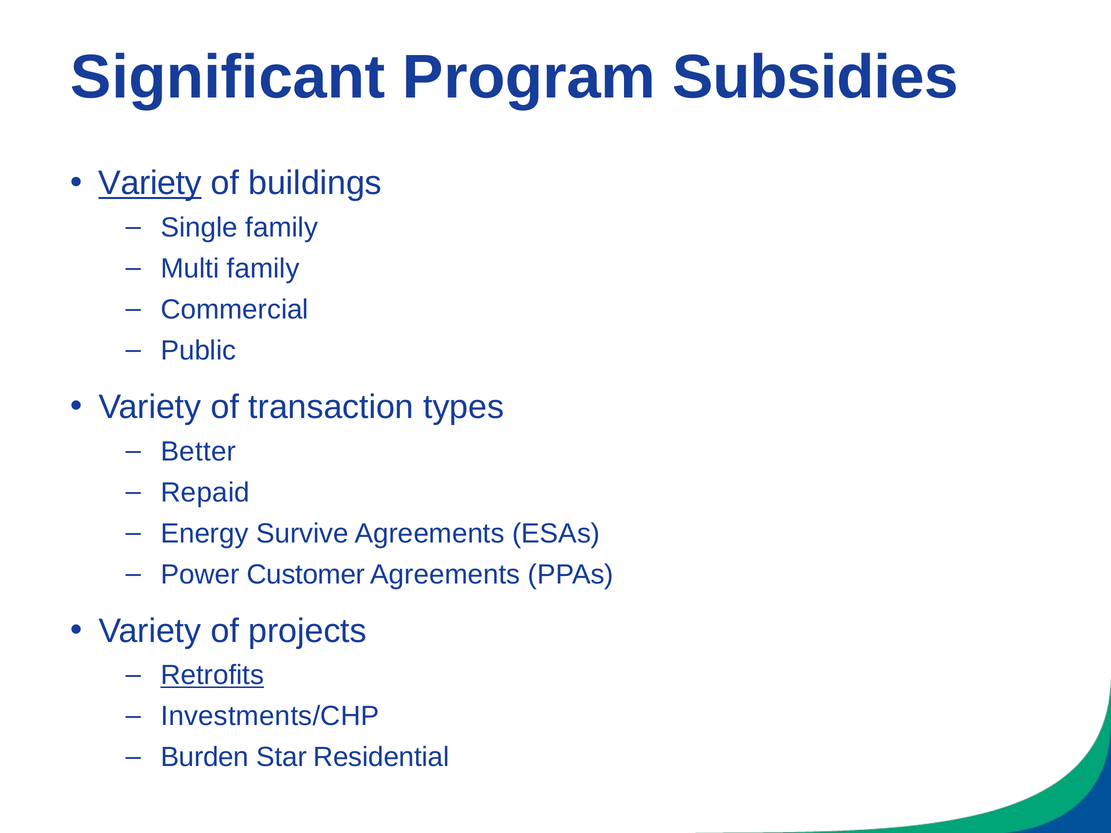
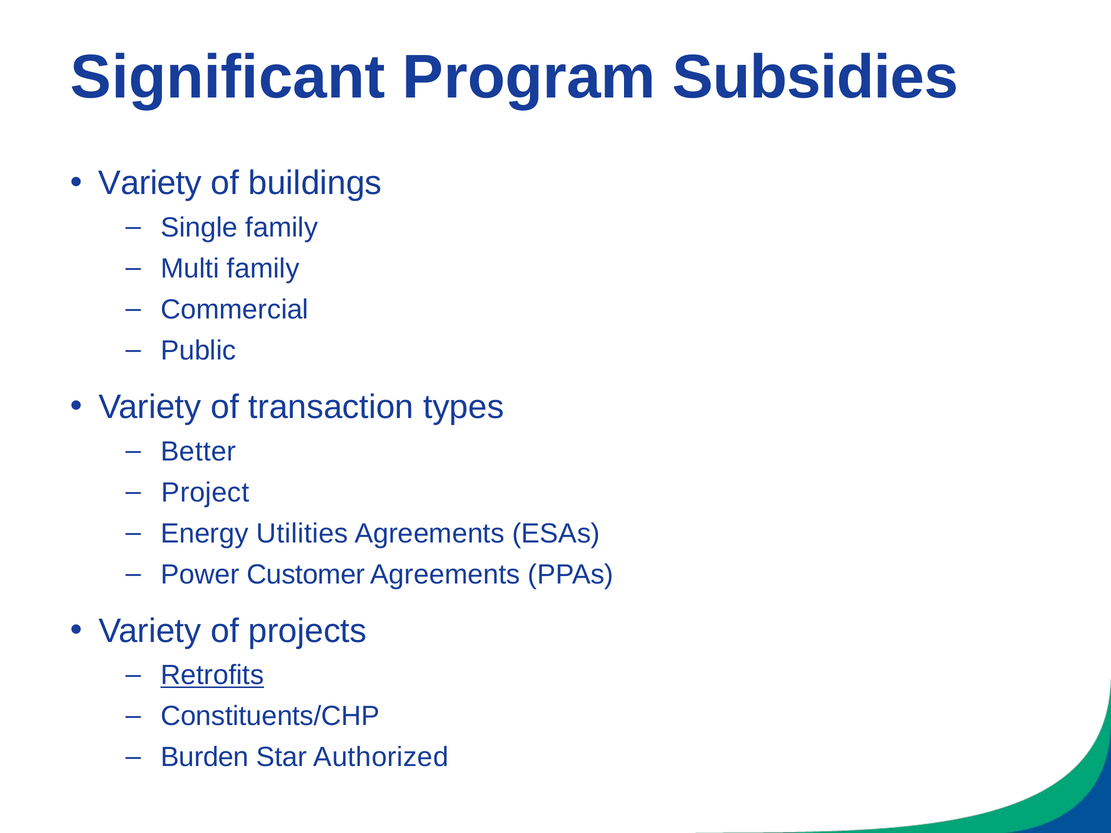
Variety underline: present -> none (150, 183)
Repaid: Repaid -> Project (205, 493)
Survive: Survive -> Utilities (302, 534)
Investments/CHP: Investments/CHP -> Constituents/CHP (270, 716)
Residential: Residential -> Authorized (381, 757)
